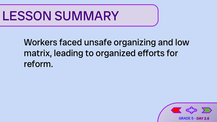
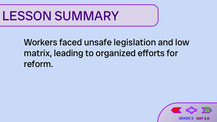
organizing: organizing -> legislation (135, 42)
